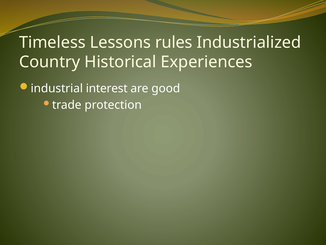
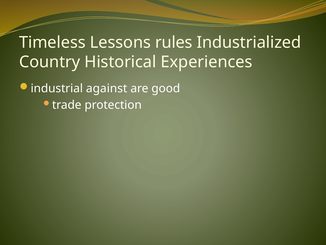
interest: interest -> against (107, 88)
